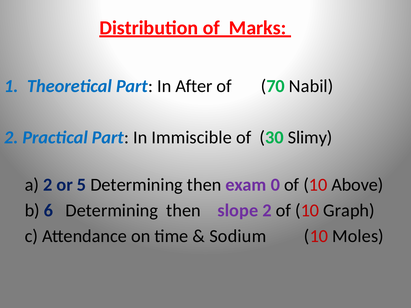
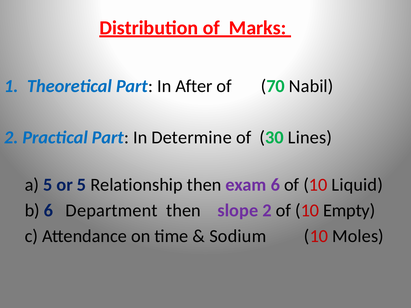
Immiscible: Immiscible -> Determine (192, 137)
Slimy: Slimy -> Lines (310, 137)
a 2: 2 -> 5 (48, 185)
5 Determining: Determining -> Relationship (137, 185)
exam 0: 0 -> 6 (275, 185)
Above: Above -> Liquid (357, 185)
6 Determining: Determining -> Department (112, 211)
Graph: Graph -> Empty (349, 211)
